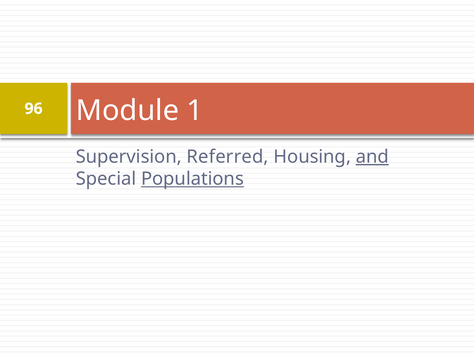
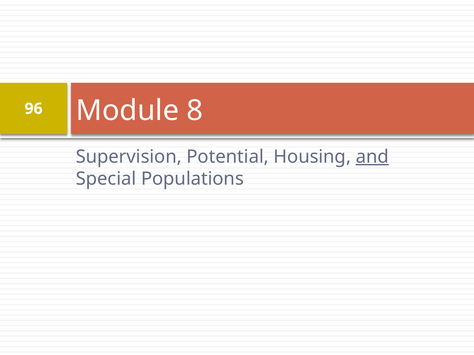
1: 1 -> 8 (195, 111)
Referred: Referred -> Potential (228, 157)
Populations underline: present -> none (192, 179)
